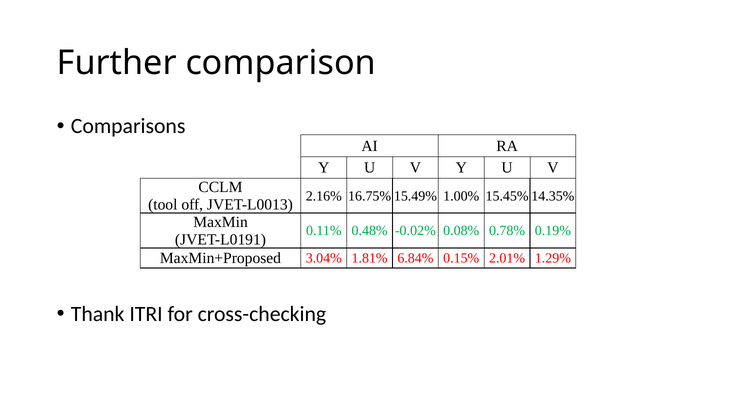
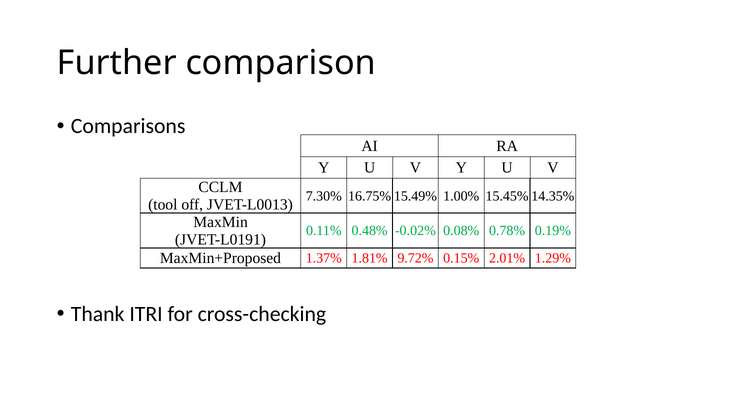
2.16%: 2.16% -> 7.30% (324, 196)
3.04%: 3.04% -> 1.37% (324, 258)
6.84%: 6.84% -> 9.72% (415, 258)
